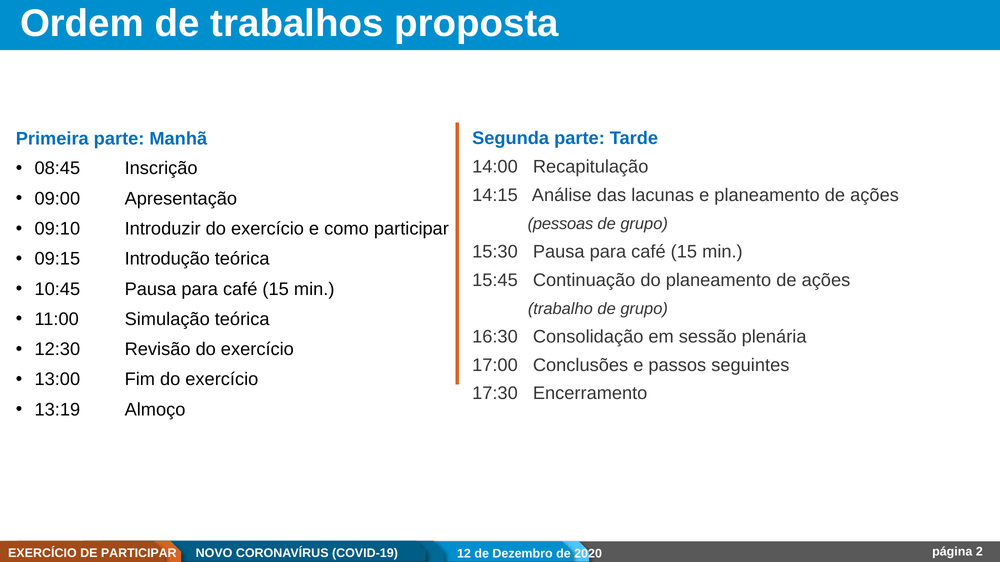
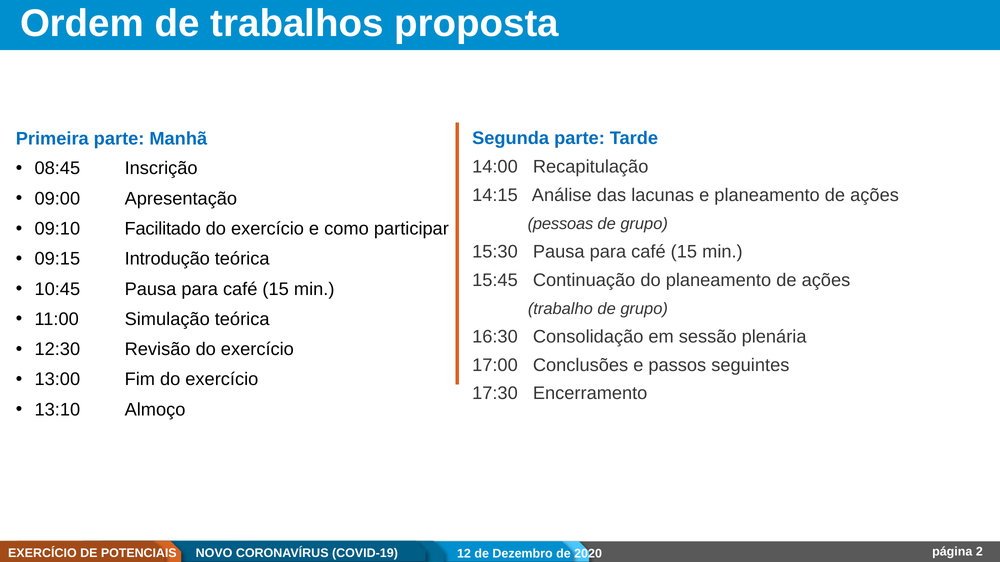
Introduzir: Introduzir -> Facilitado (163, 229)
13:19: 13:19 -> 13:10 (57, 410)
DE PARTICIPAR: PARTICIPAR -> POTENCIAIS (139, 554)
